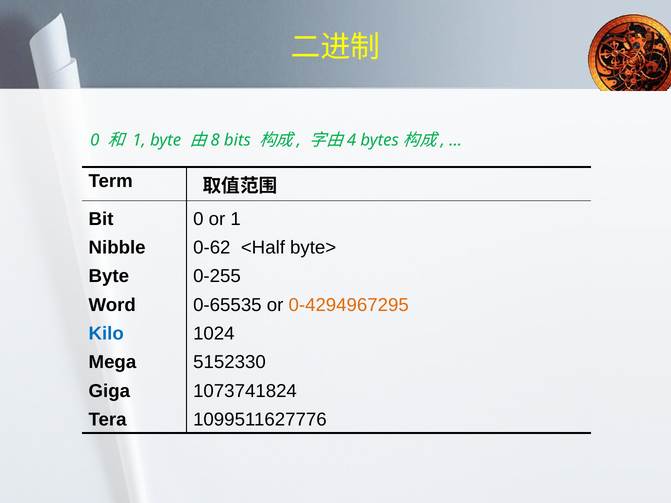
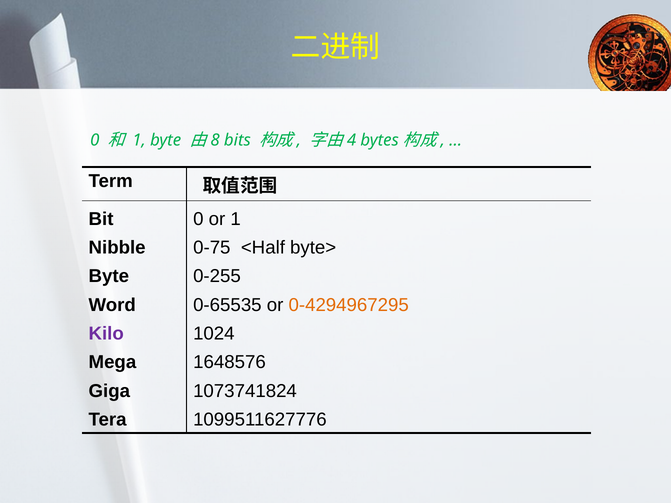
0-62: 0-62 -> 0-75 (212, 248)
Kilo colour: blue -> purple (106, 334)
5152330: 5152330 -> 1648576 (229, 362)
